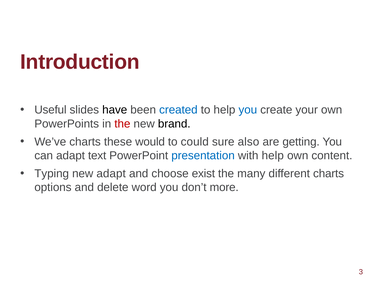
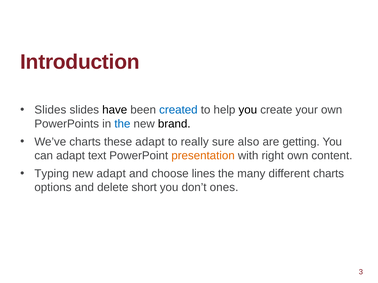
Useful: Useful -> Slides (50, 110)
you colour: blue -> black (248, 110)
the colour: red -> blue (122, 124)
these would: would -> adapt (150, 142)
could: could -> really (195, 142)
presentation colour: blue -> orange (203, 156)
with help: help -> right (273, 156)
exist: exist -> lines (203, 174)
word: word -> short (144, 188)
more: more -> ones (224, 188)
